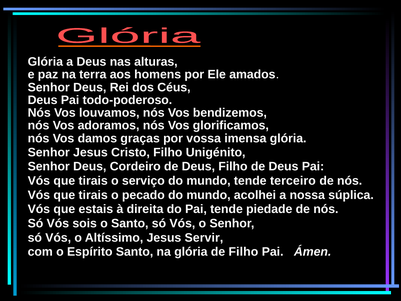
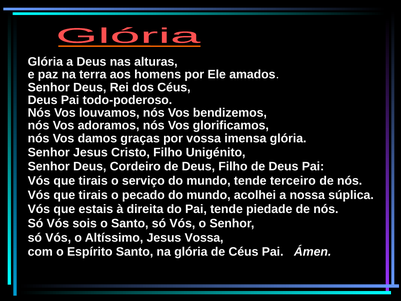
Jesus Servir: Servir -> Vossa (204, 237)
de Filho: Filho -> Céus (243, 252)
